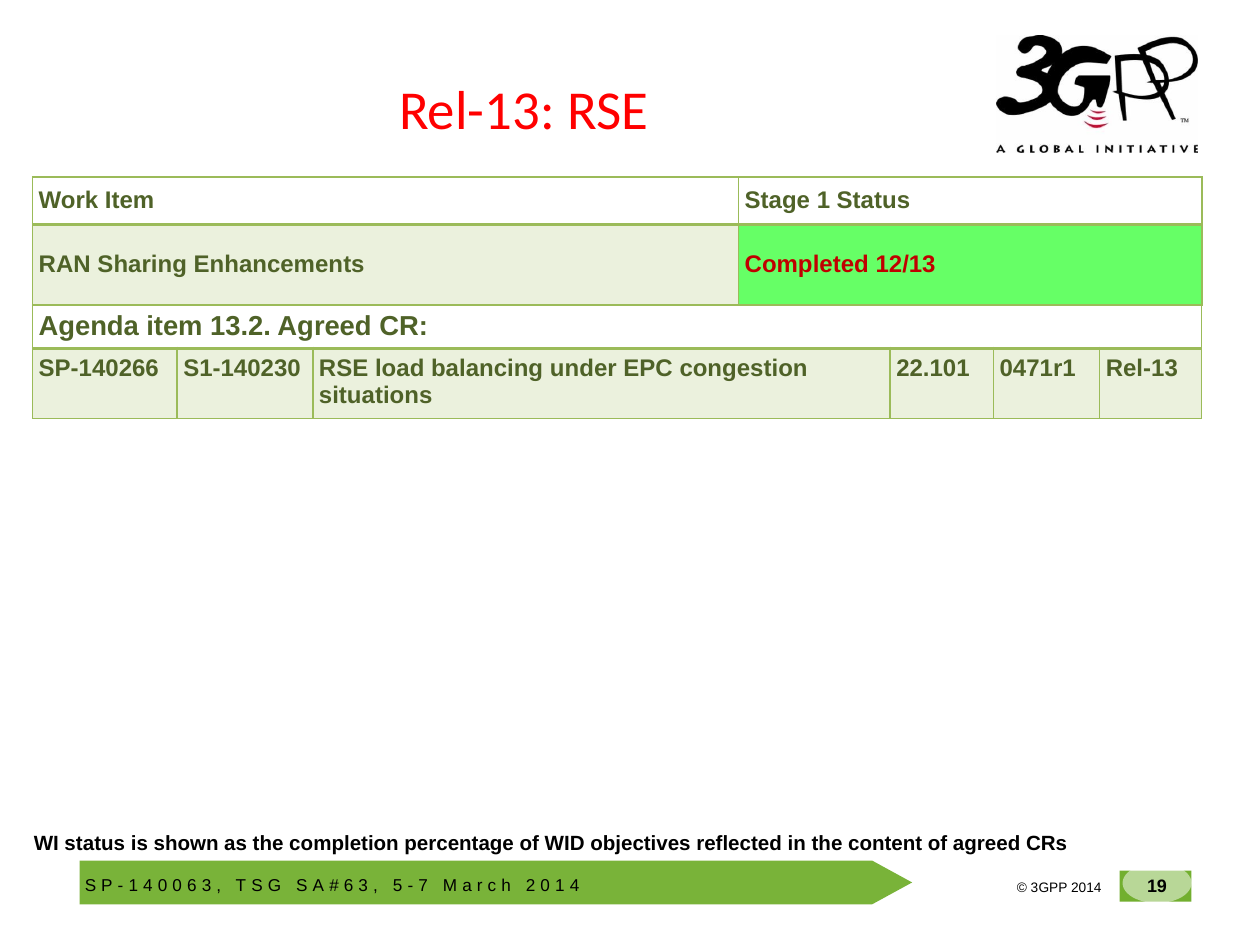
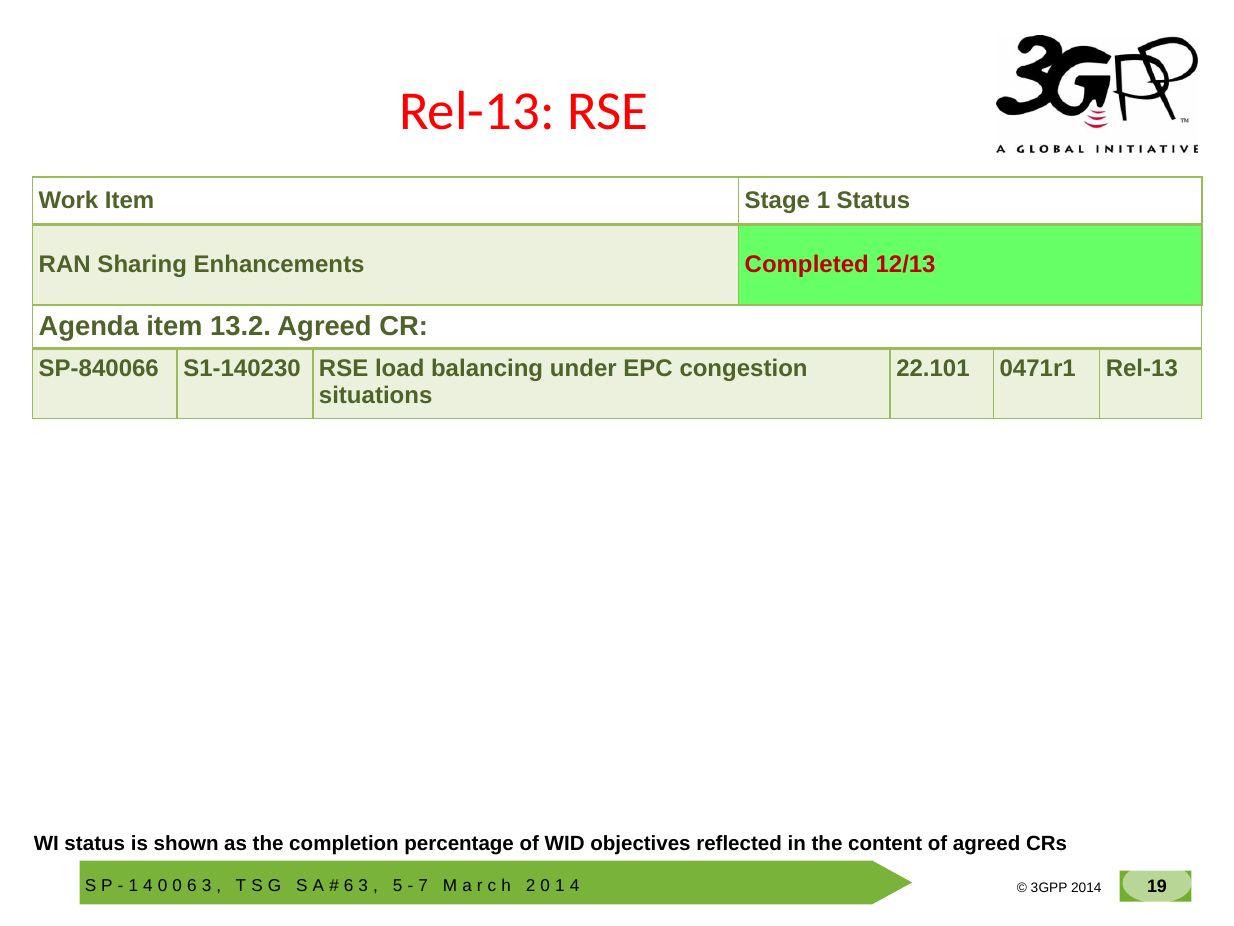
SP-140266: SP-140266 -> SP-840066 (99, 368)
